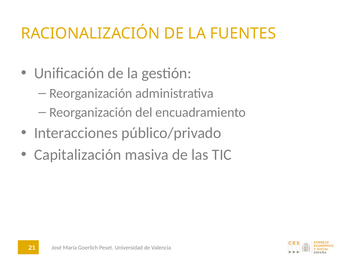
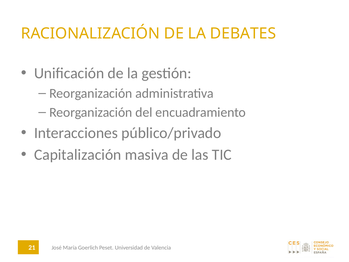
FUENTES: FUENTES -> DEBATES (243, 33)
